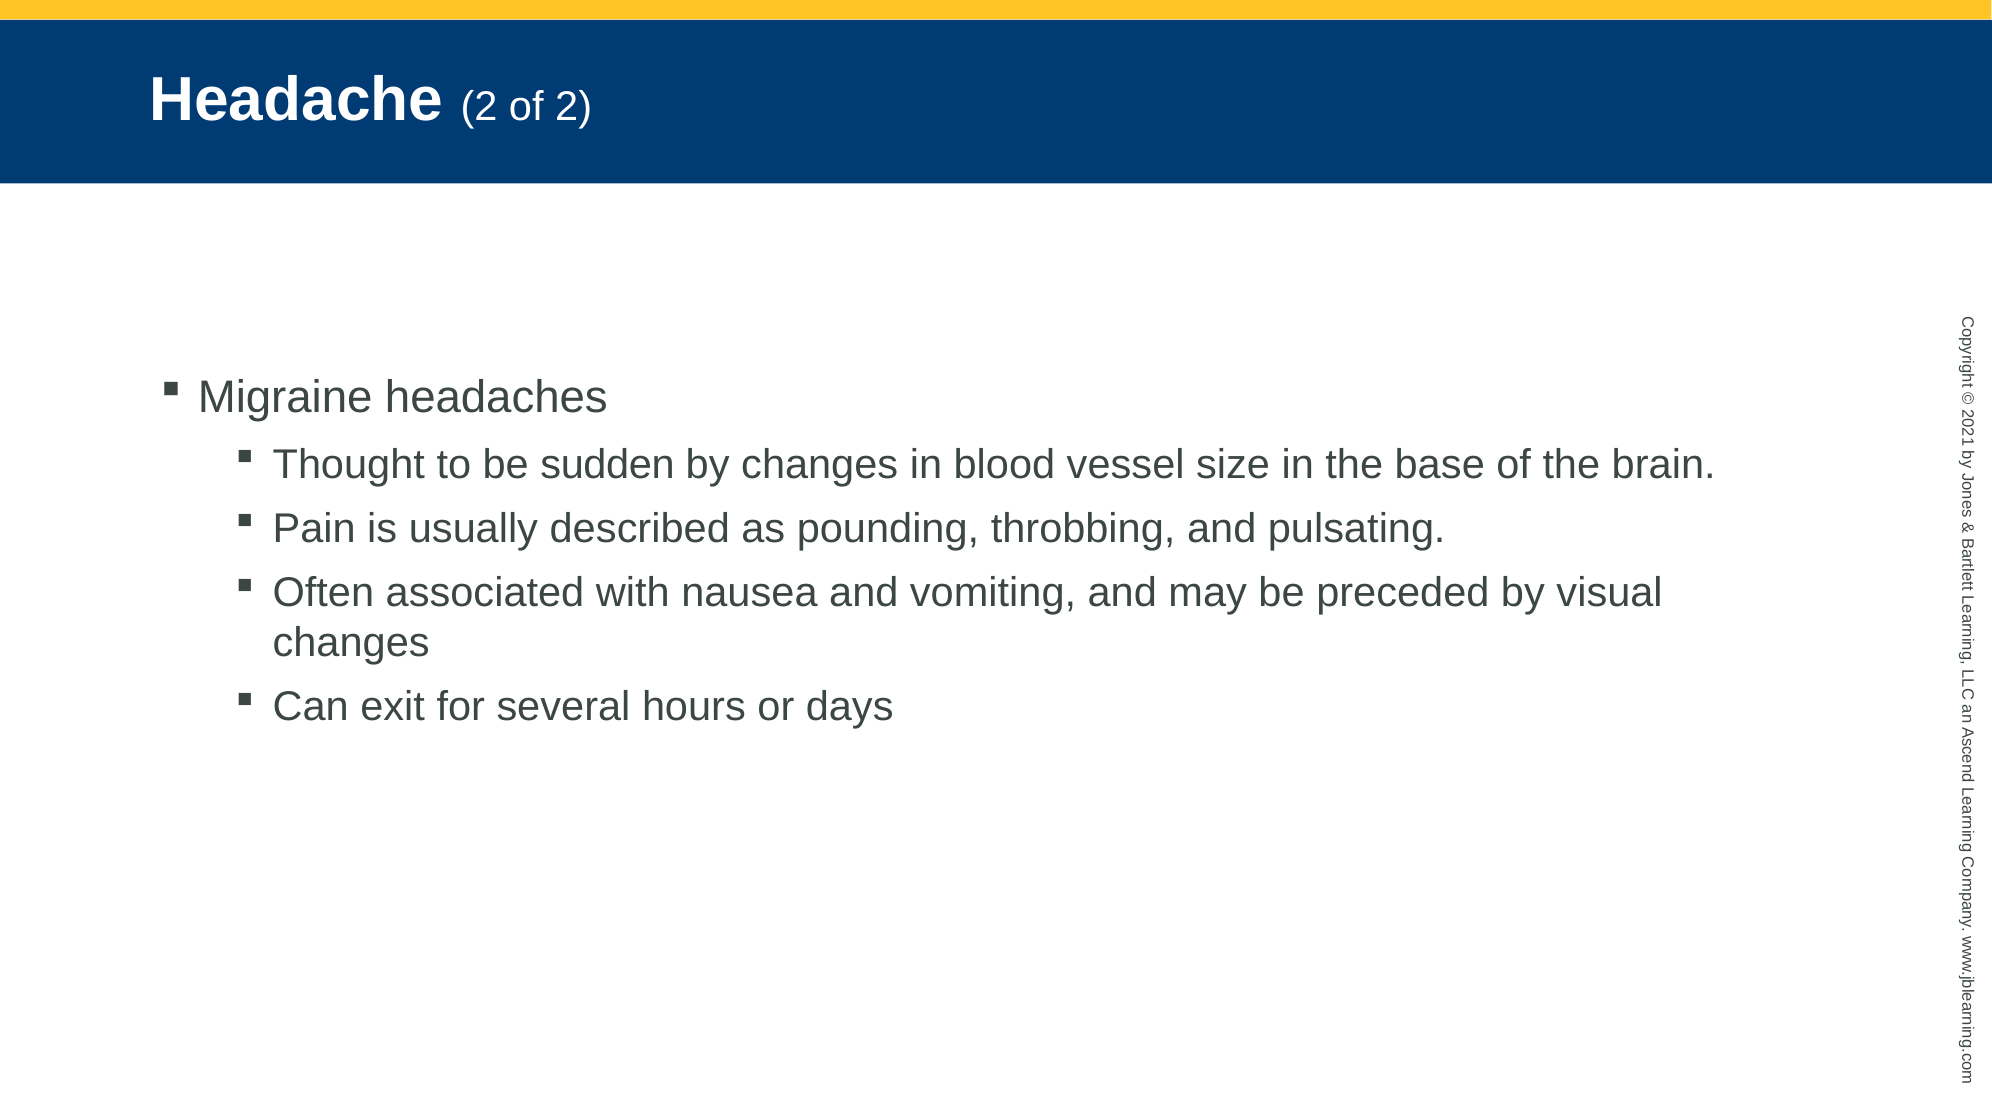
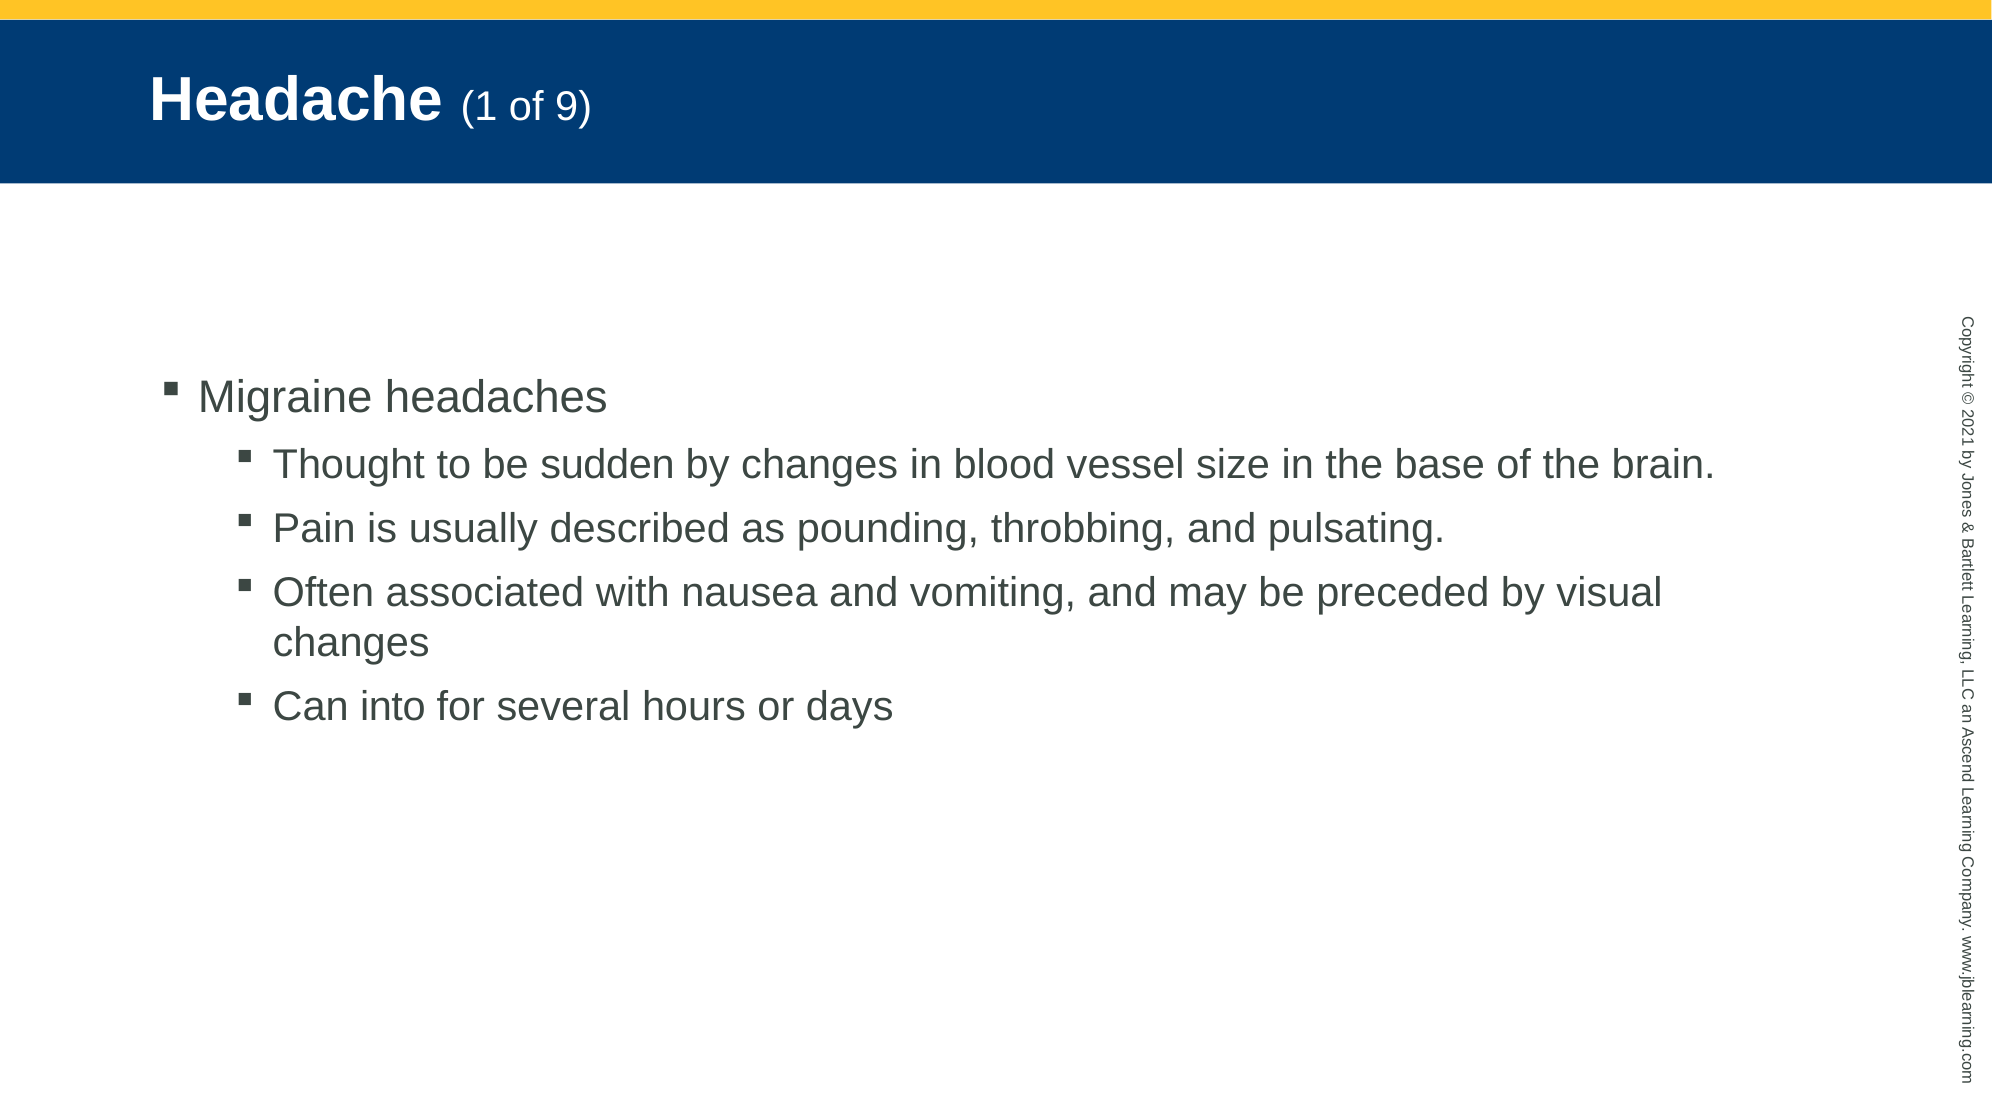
Headache 2: 2 -> 1 (479, 107)
of 2: 2 -> 9 (574, 107)
exit: exit -> into (393, 707)
